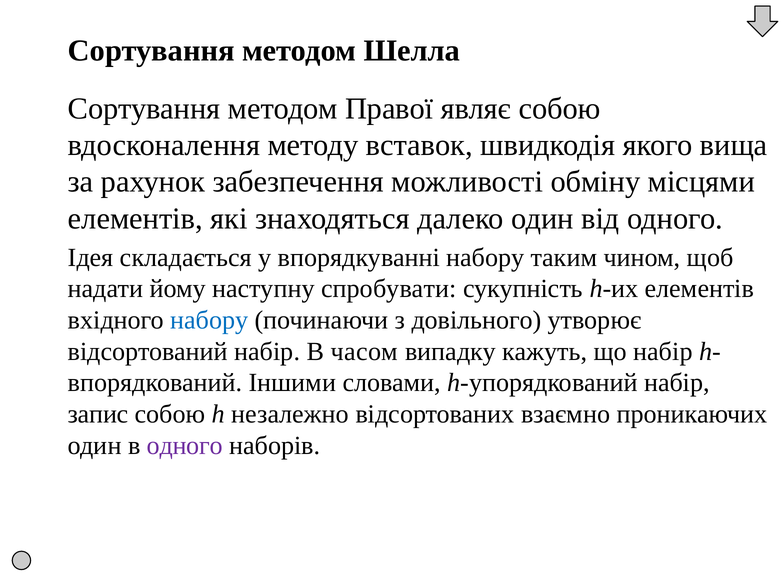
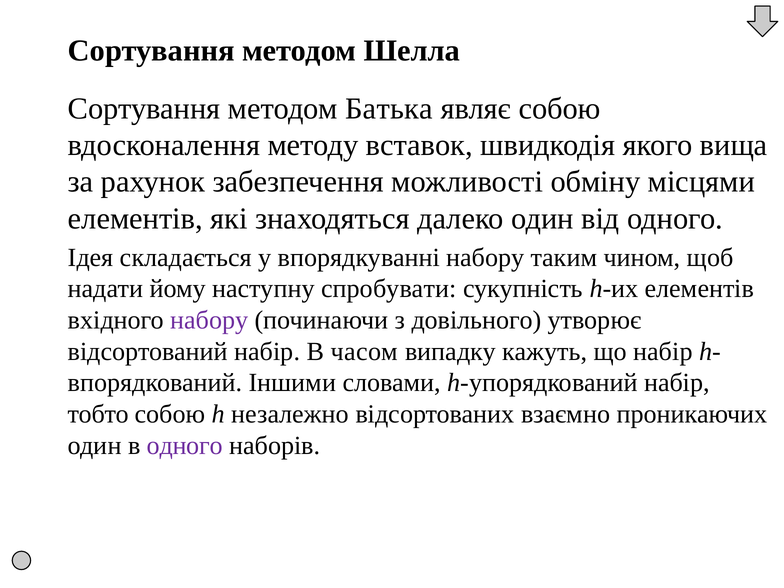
Правої: Правої -> Батька (389, 109)
набору colour: blue -> purple (209, 320)
запис: запис -> тобто (98, 414)
